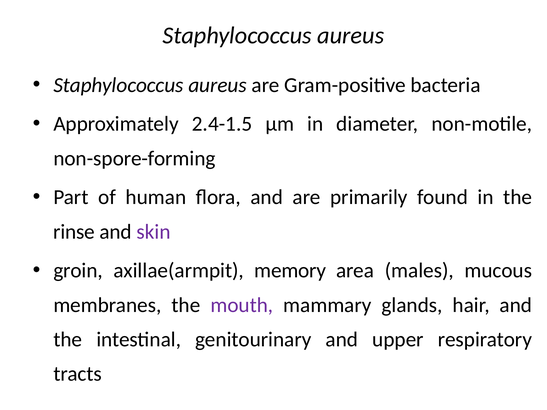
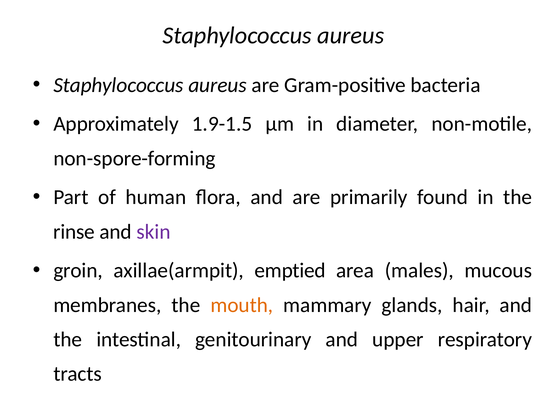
2.4-1.5: 2.4-1.5 -> 1.9-1.5 (222, 124)
memory: memory -> emptied (290, 271)
mouth colour: purple -> orange (242, 305)
